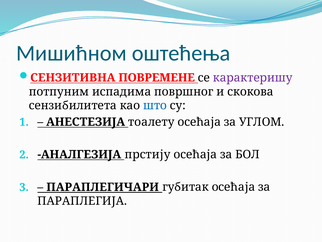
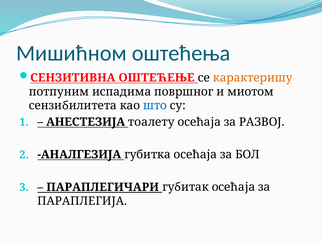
ПОВРЕМЕНЕ: ПОВРЕМЕНЕ -> ОШТЕЋЕЊЕ (157, 78)
карактеришу colour: purple -> orange (253, 78)
скокова: скокова -> миотом (251, 91)
УГЛОМ: УГЛОМ -> РАЗВОЈ (262, 122)
прстију: прстију -> губитка (148, 154)
